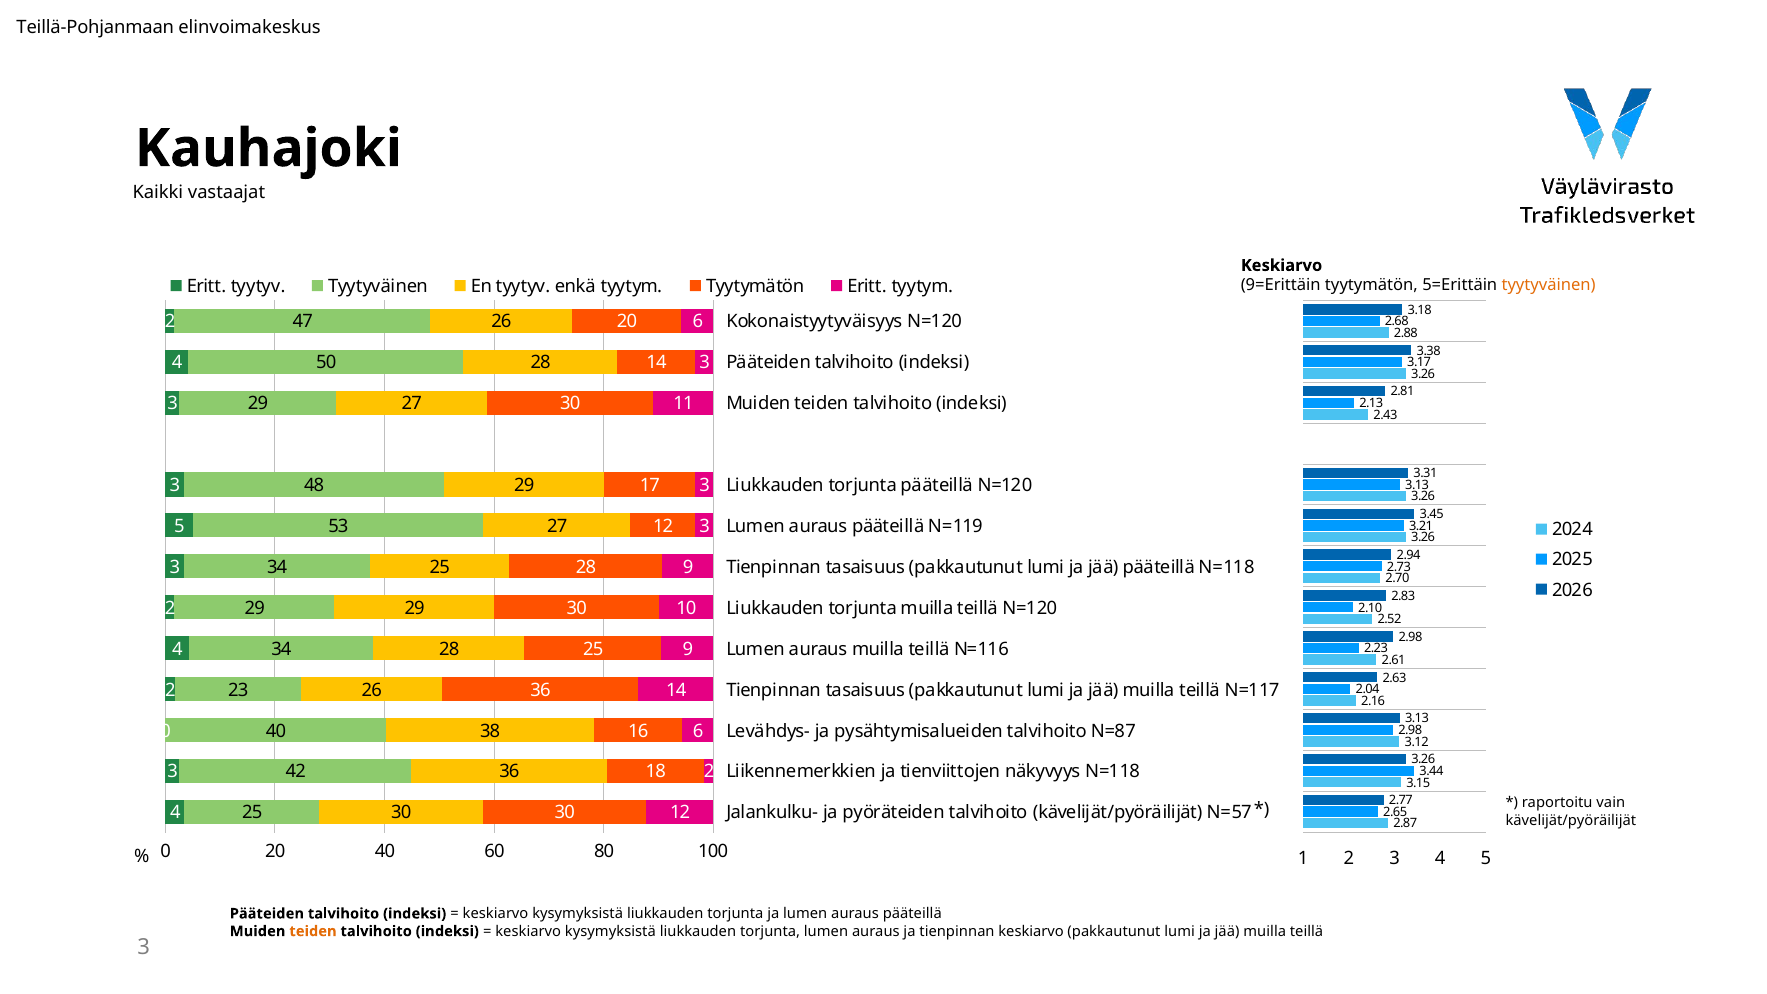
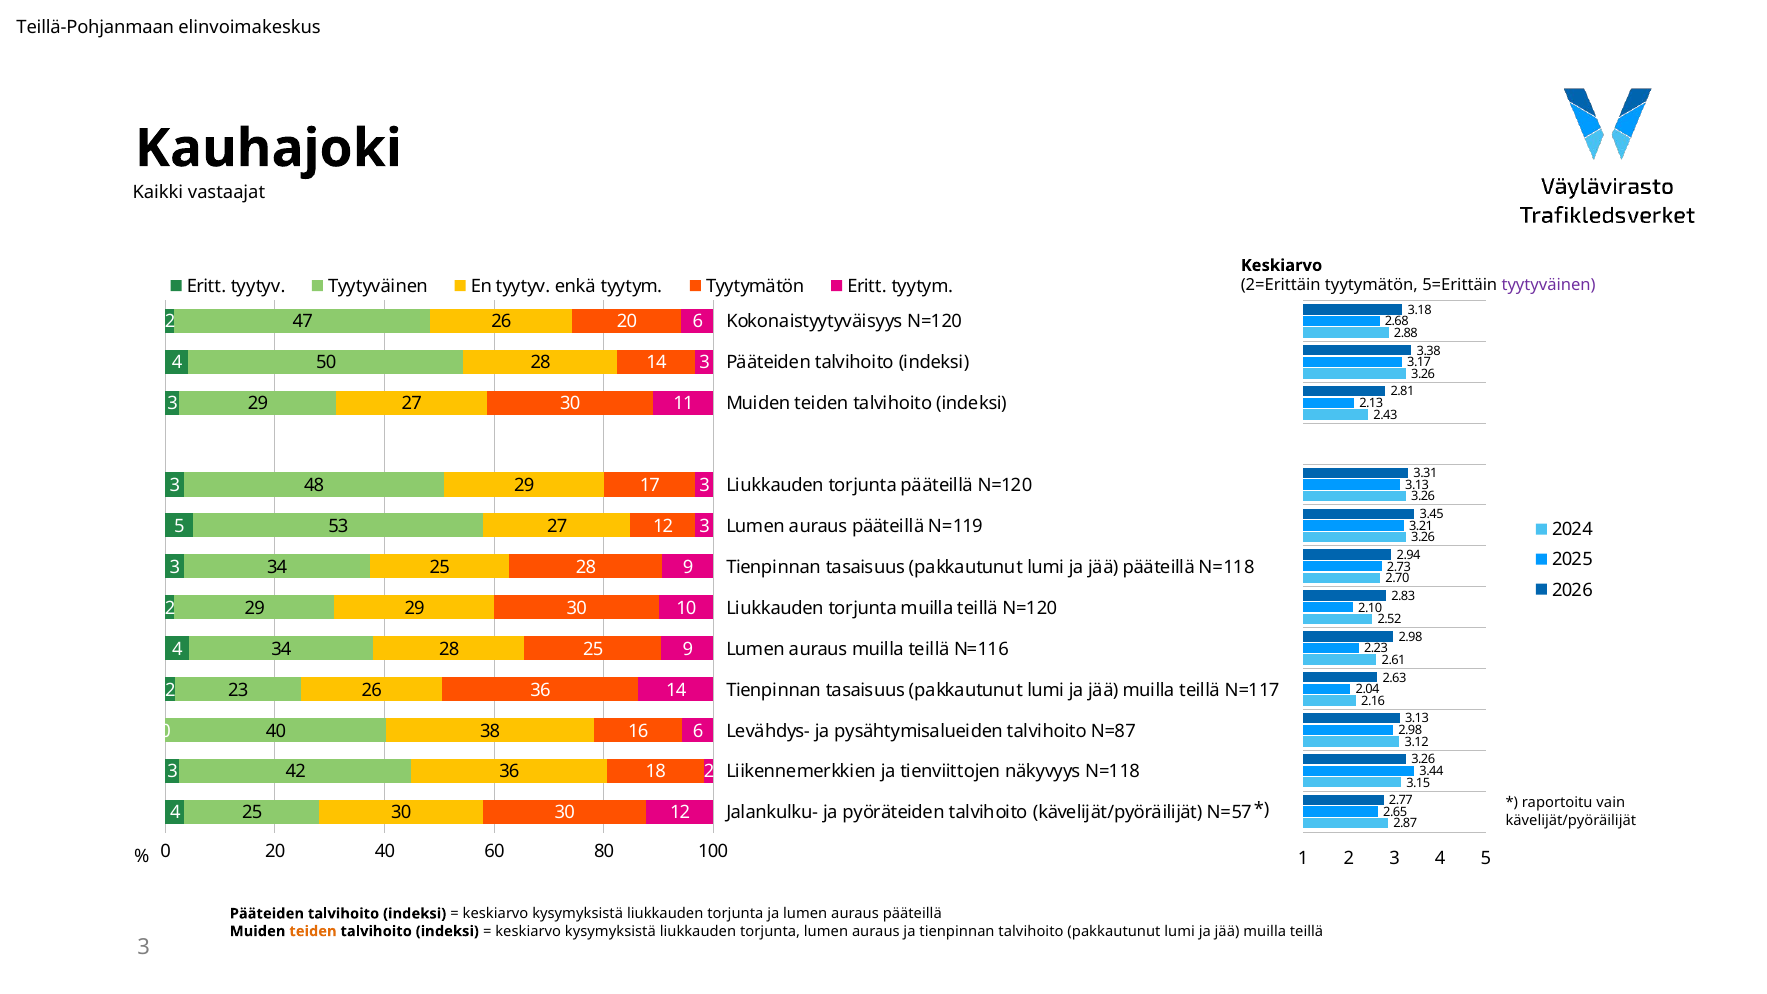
9=Erittäin: 9=Erittäin -> 2=Erittäin (1281, 285)
tyytyväinen colour: orange -> purple (1549, 285)
tienpinnan keskiarvo: keskiarvo -> talvihoito (1031, 931)
